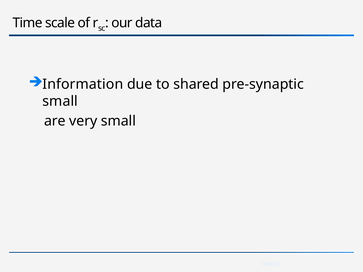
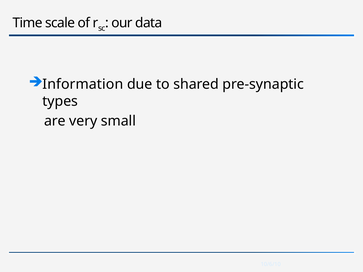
small: small -> types (60, 101)
